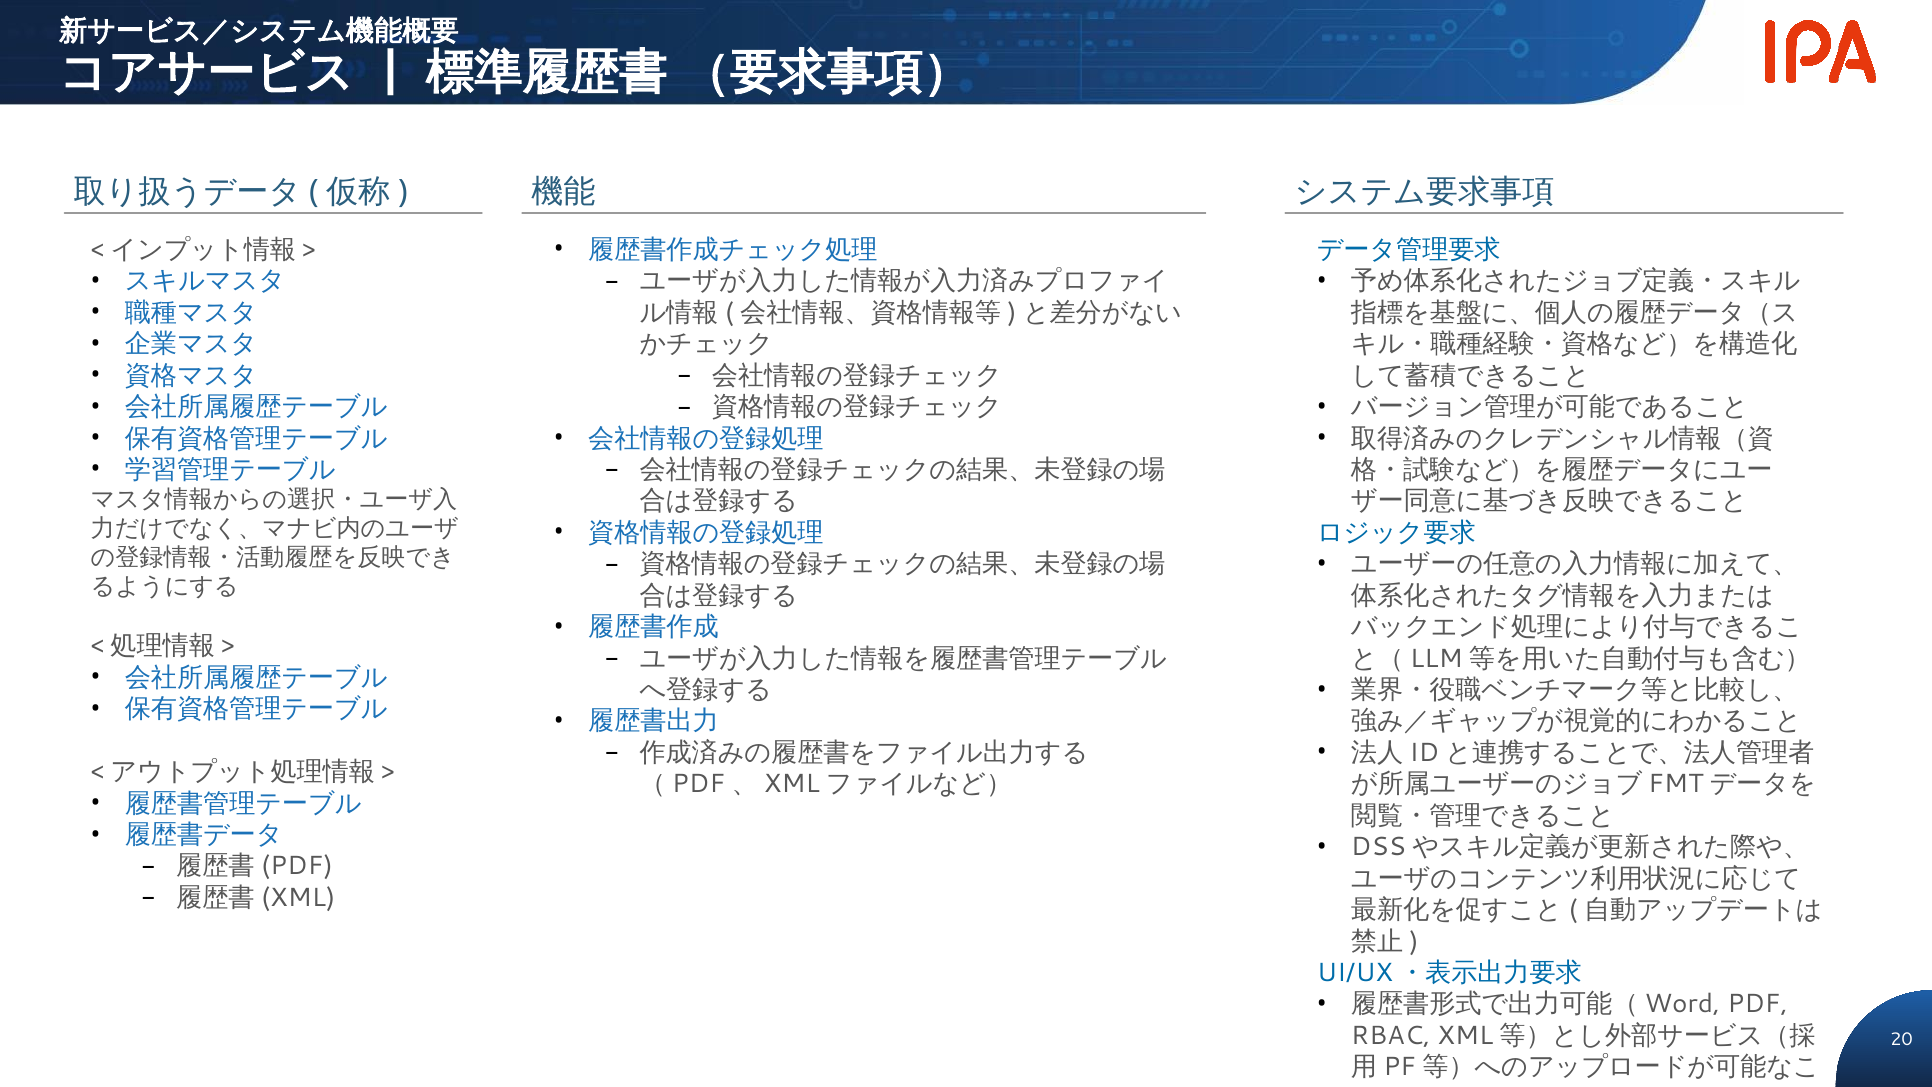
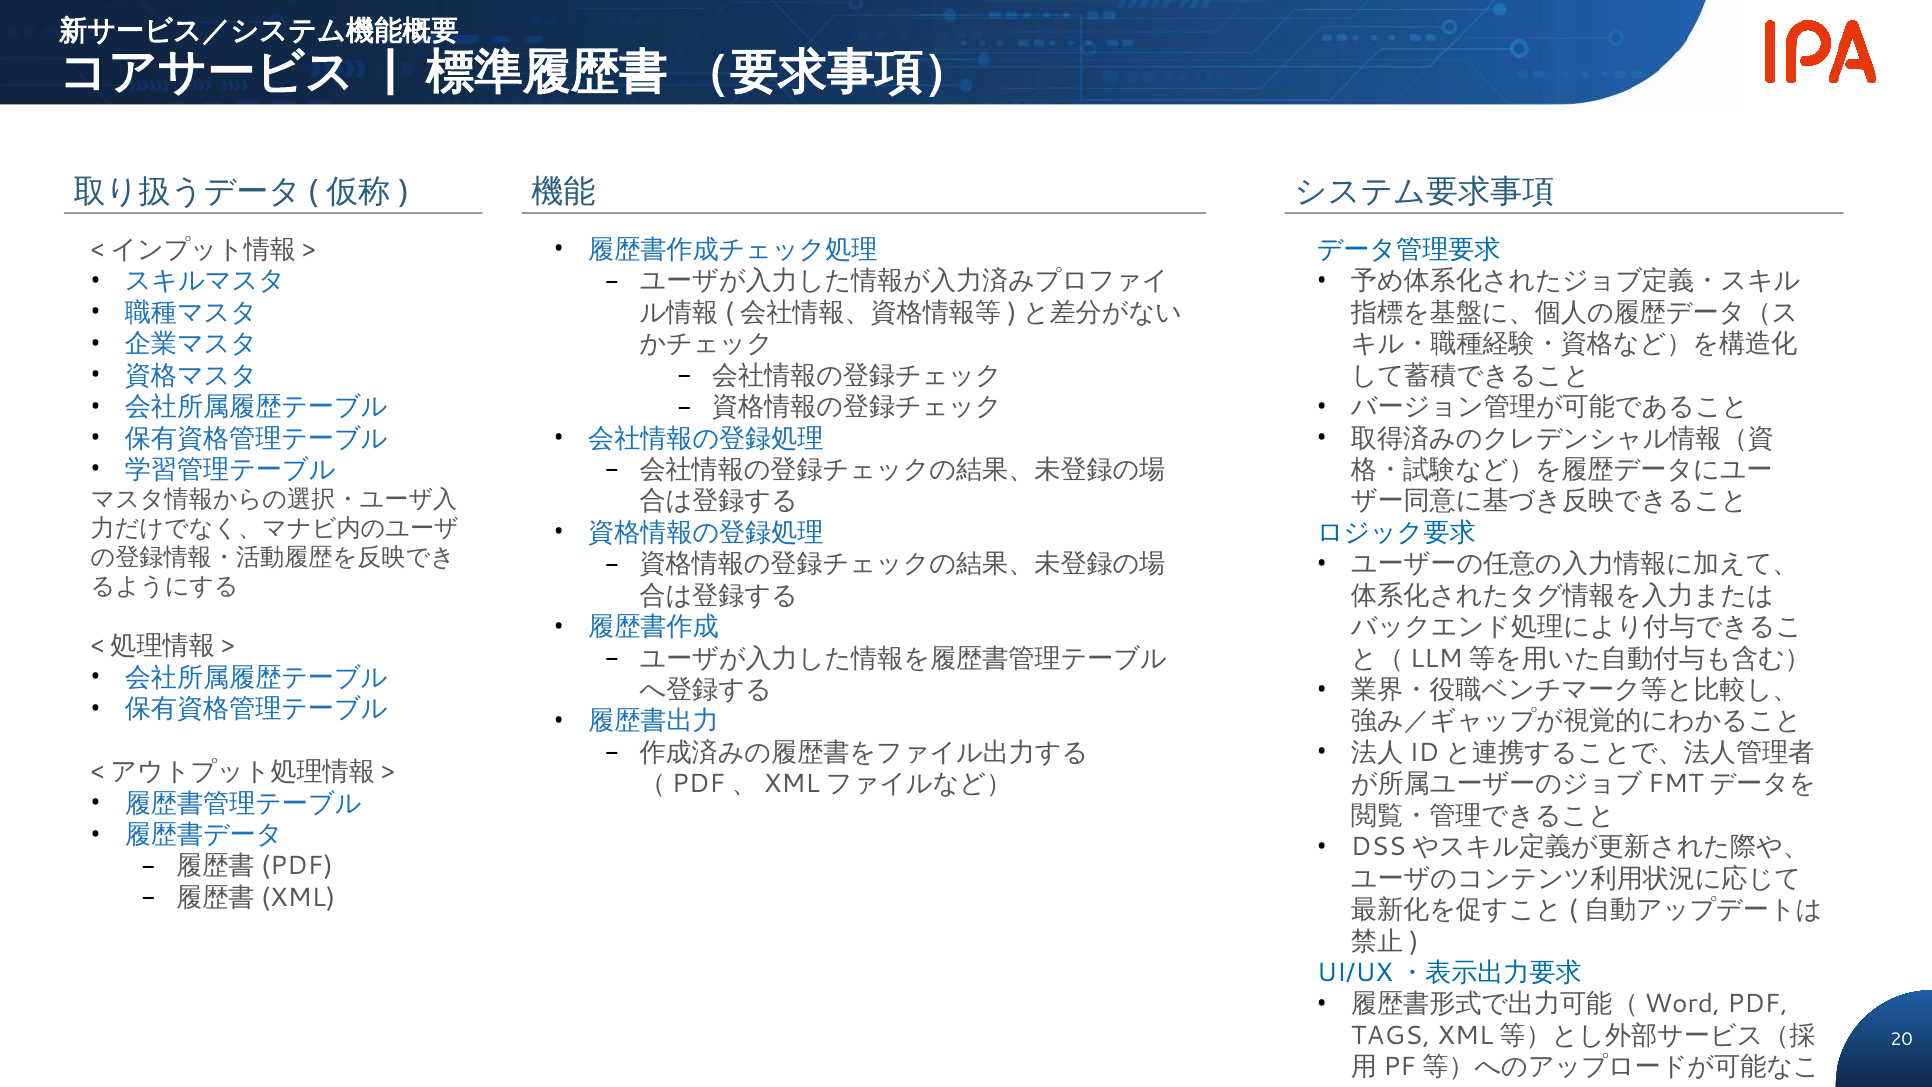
RBAC: RBAC -> TAGS (1391, 1035)
